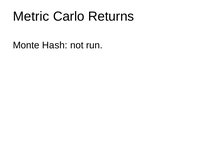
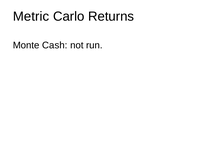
Hash: Hash -> Cash (55, 45)
